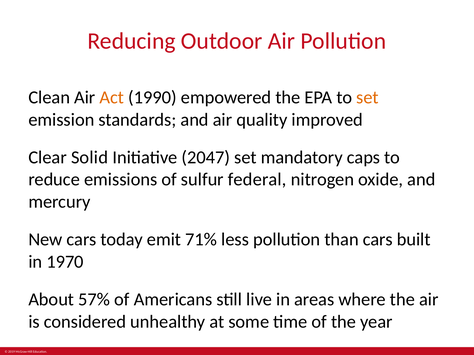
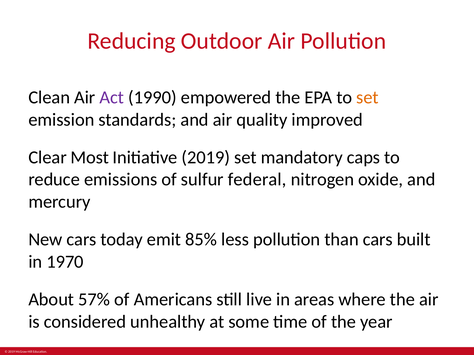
Act colour: orange -> purple (112, 98)
Solid: Solid -> Most (90, 158)
Initiative 2047: 2047 -> 2019 (206, 158)
71%: 71% -> 85% (201, 240)
